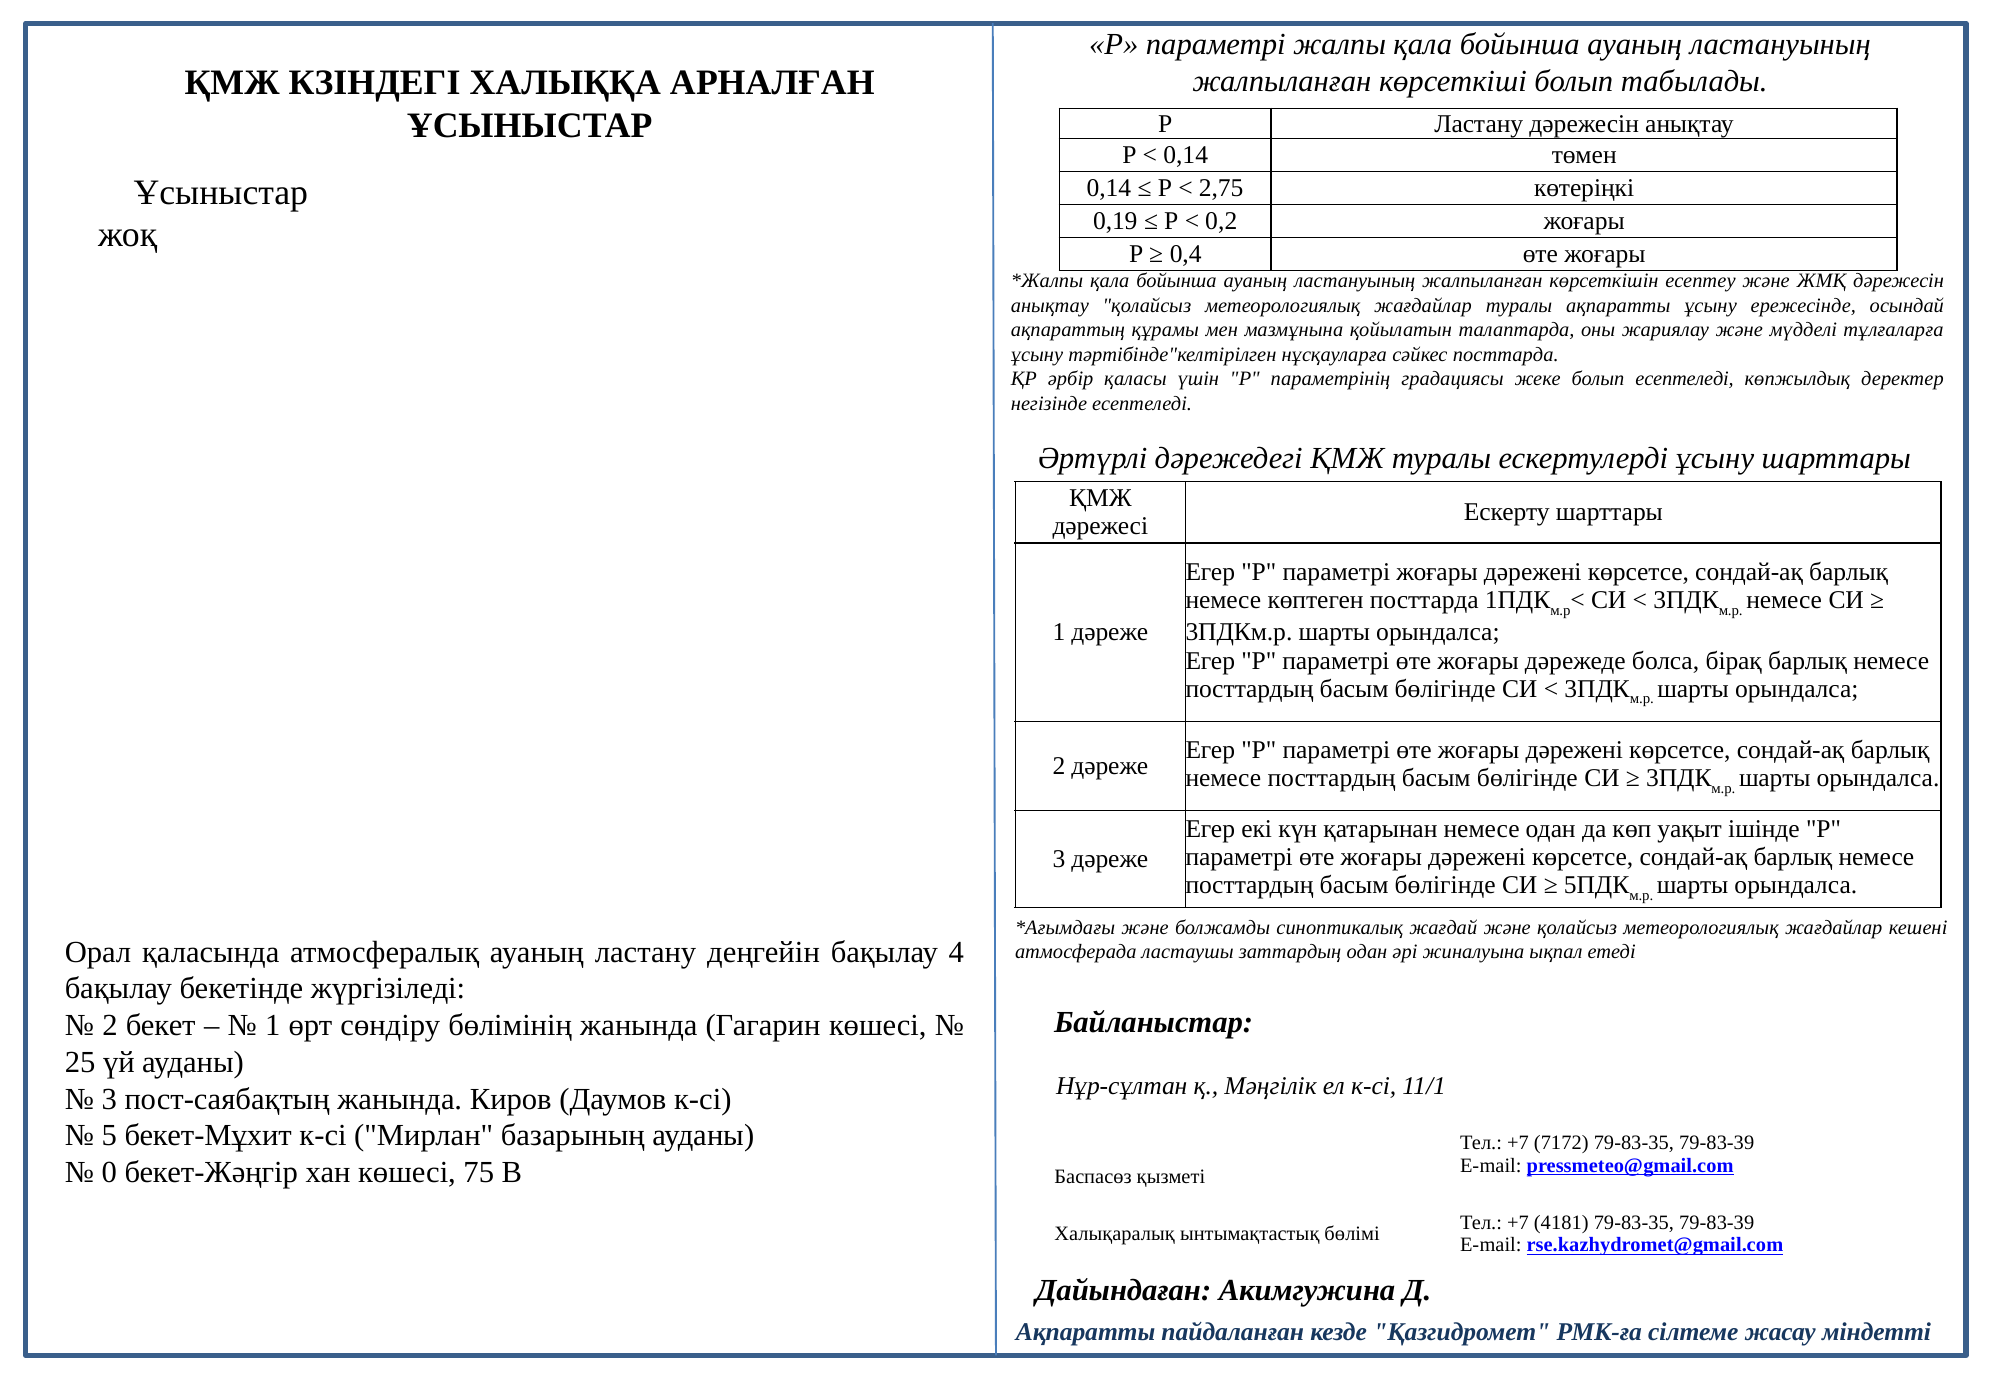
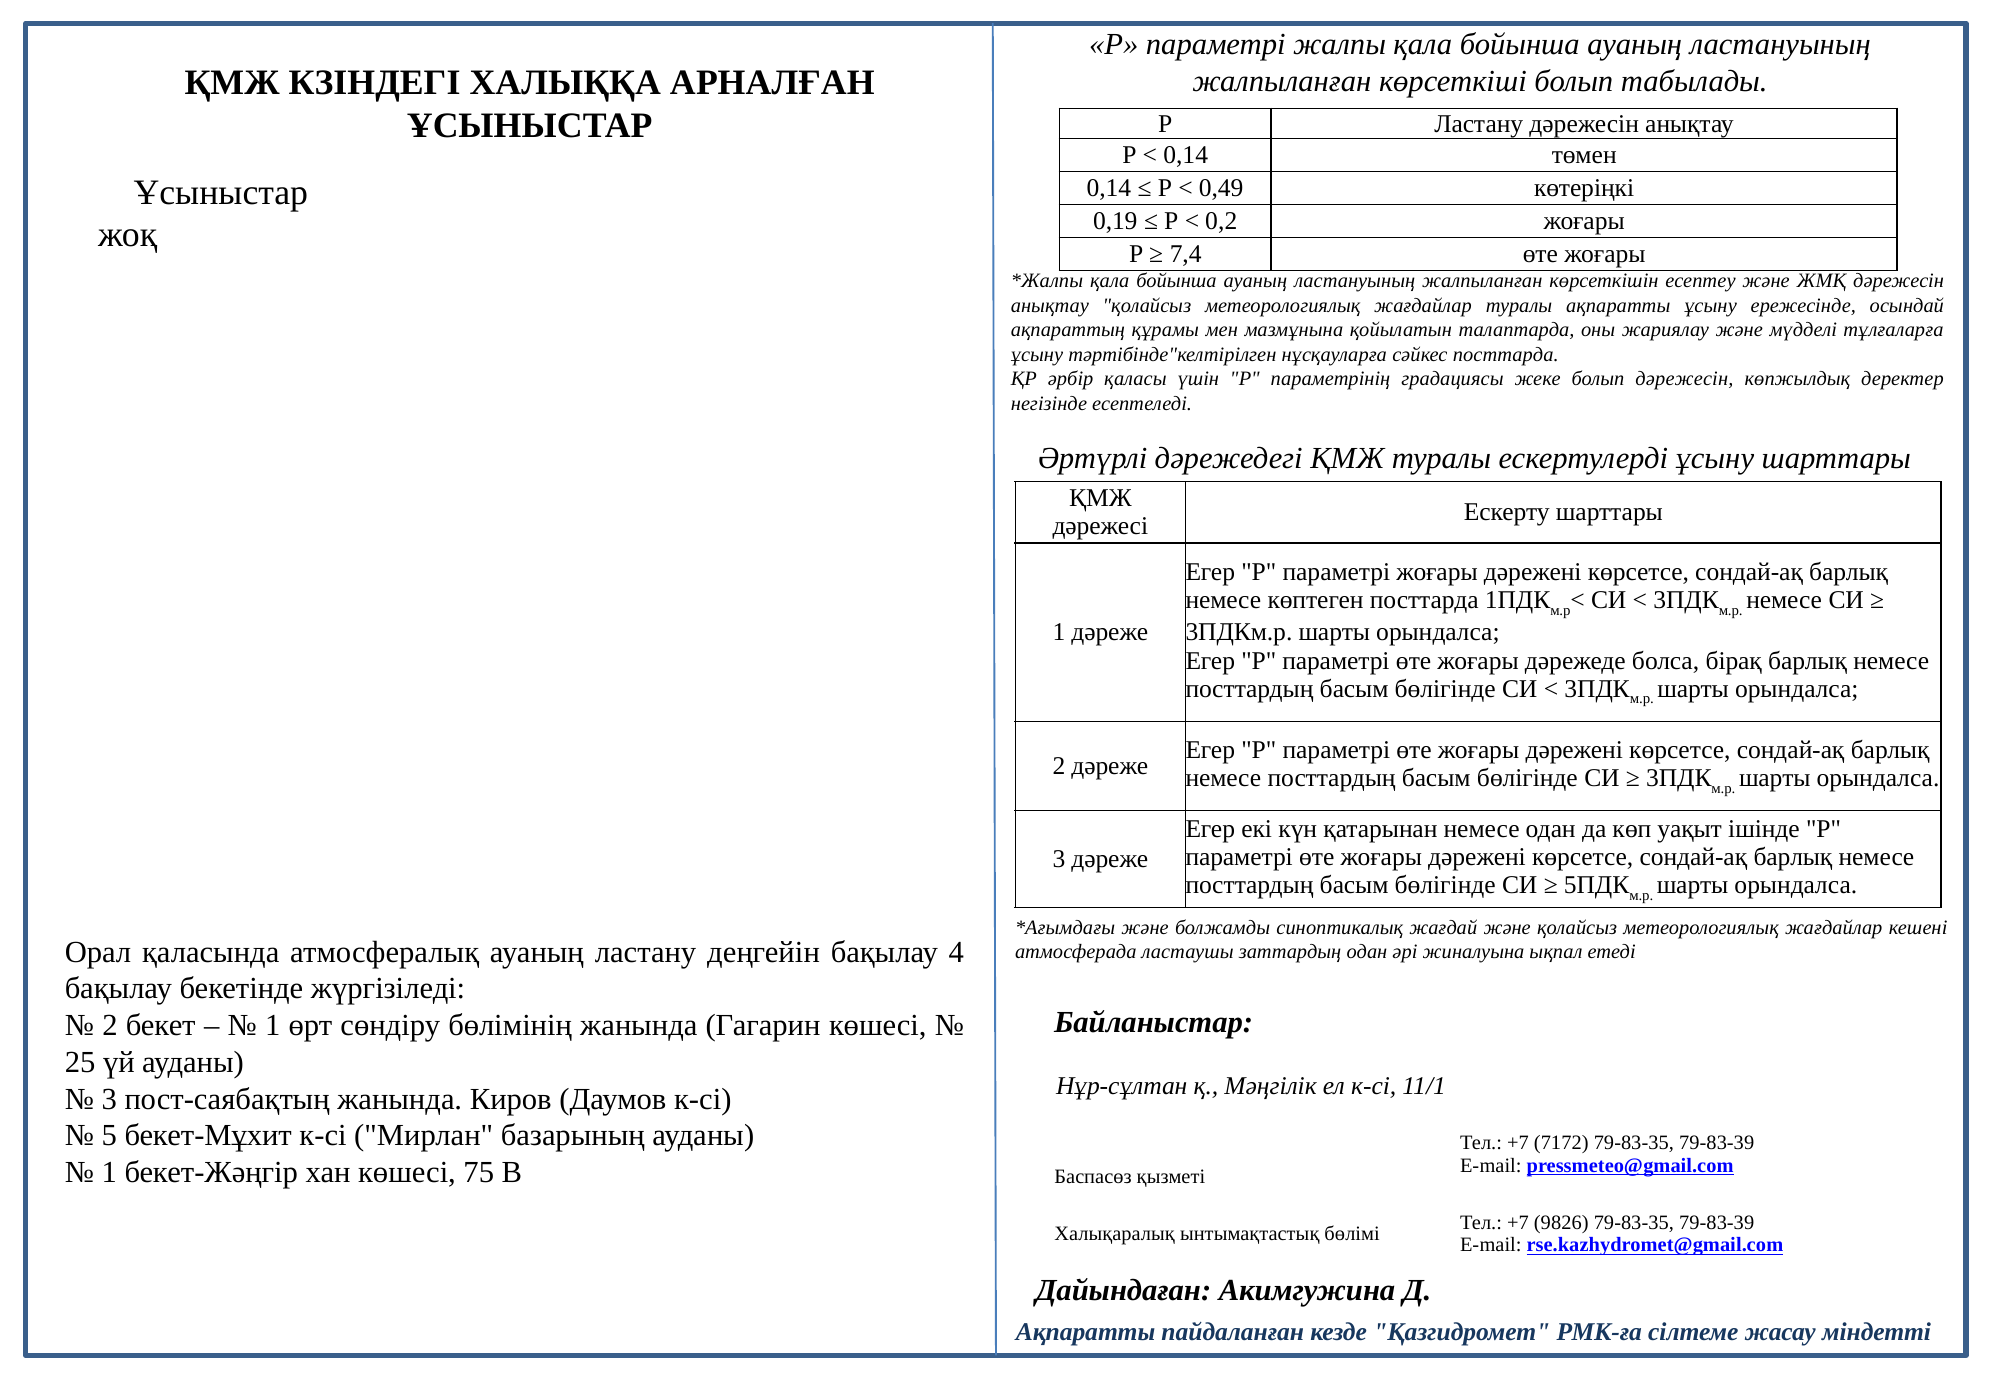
2,75: 2,75 -> 0,49 (1221, 188)
0,4: 0,4 -> 7,4 (1186, 254)
болып есептеледі: есептеледі -> дәрежесін (1684, 379)
0: 0 -> 1 (109, 1173)
4181: 4181 -> 9826 (1561, 1223)
